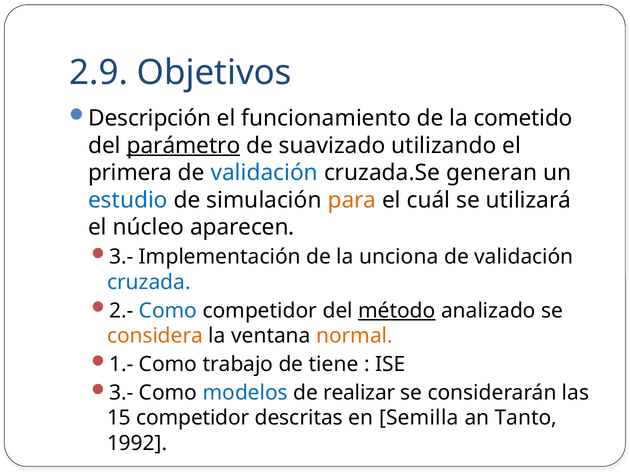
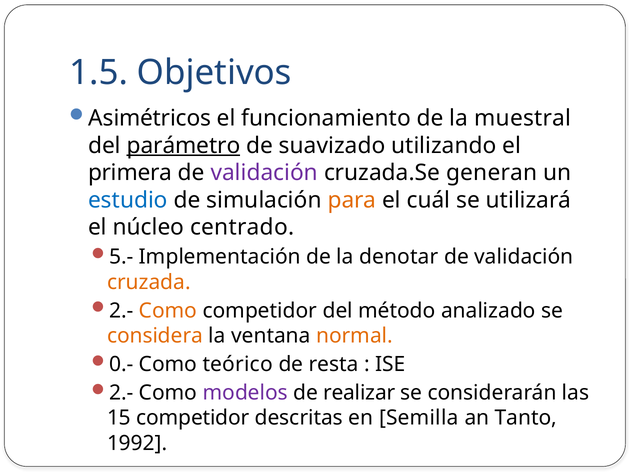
2.9: 2.9 -> 1.5 (99, 73)
Descripción: Descripción -> Asimétricos (150, 118)
cometido: cometido -> muestral (523, 118)
validación colour: blue -> purple (264, 173)
aparecen: aparecen -> centrado (242, 227)
3.-: 3.- -> 5.- (121, 257)
unciona: unciona -> denotar (399, 257)
cruzada colour: blue -> orange (149, 282)
Como colour: blue -> orange (168, 310)
método underline: present -> none (397, 310)
1.-: 1.- -> 0.- (121, 364)
trabajo: trabajo -> teórico (238, 364)
tiene: tiene -> resta (334, 364)
3.-: 3.- -> 2.- (121, 392)
modelos colour: blue -> purple (245, 392)
